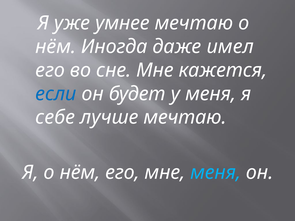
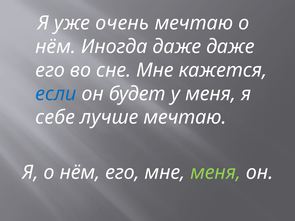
умнее: умнее -> очень (122, 23)
даже имел: имел -> даже (230, 47)
меня colour: light blue -> light green (216, 173)
